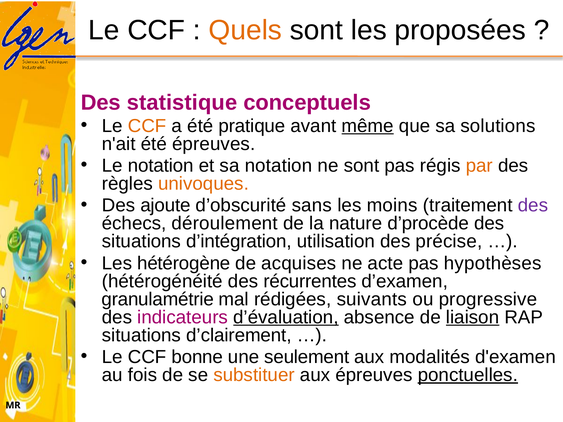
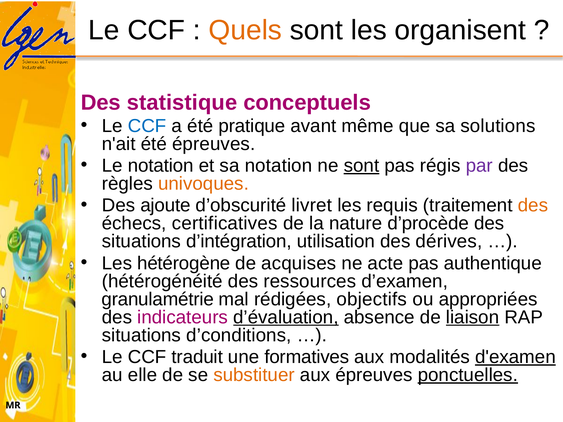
proposées: proposées -> organisent (460, 30)
CCF colour: orange -> blue (147, 126)
même underline: present -> none (368, 126)
sont underline: none -> present (361, 166)
par colour: orange -> purple (479, 166)
sans: sans -> livret (312, 206)
moins: moins -> requis (392, 206)
des colour: purple -> orange (533, 206)
déroulement: déroulement -> certificatives (225, 224)
précise: précise -> dérives (449, 242)
hypothèses: hypothèses -> authentique (493, 263)
récurrentes: récurrentes -> ressources (310, 281)
suivants: suivants -> objectifs (372, 299)
progressive: progressive -> appropriées (488, 299)
d’clairement: d’clairement -> d’conditions (239, 335)
bonne: bonne -> traduit (197, 357)
seulement: seulement -> formatives (307, 357)
d'examen underline: none -> present (515, 357)
fois: fois -> elle (143, 375)
